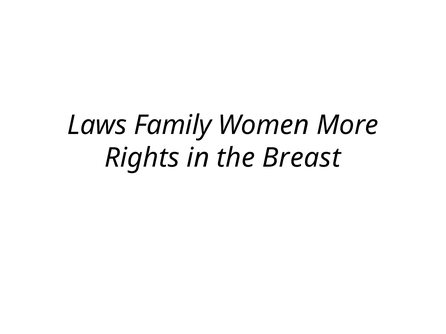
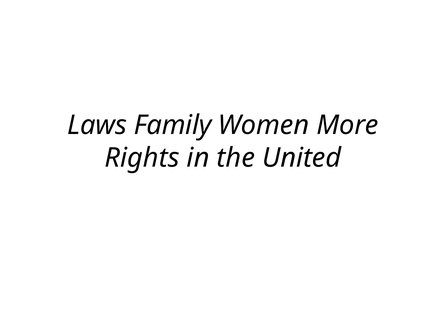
Breast: Breast -> United (302, 158)
